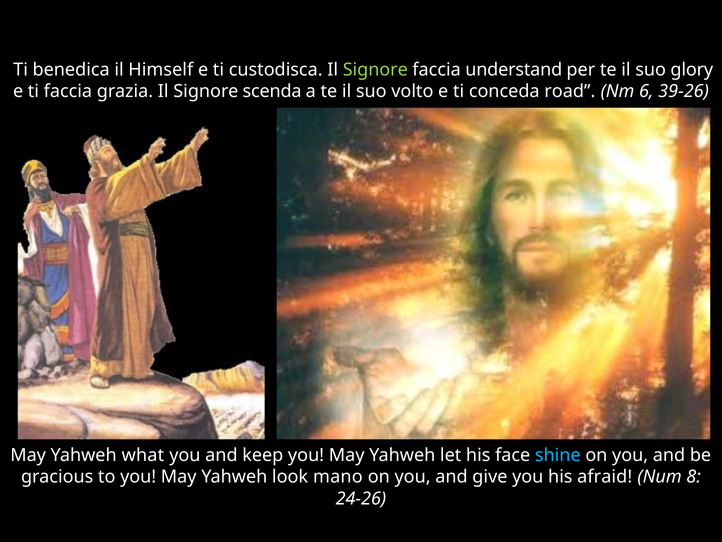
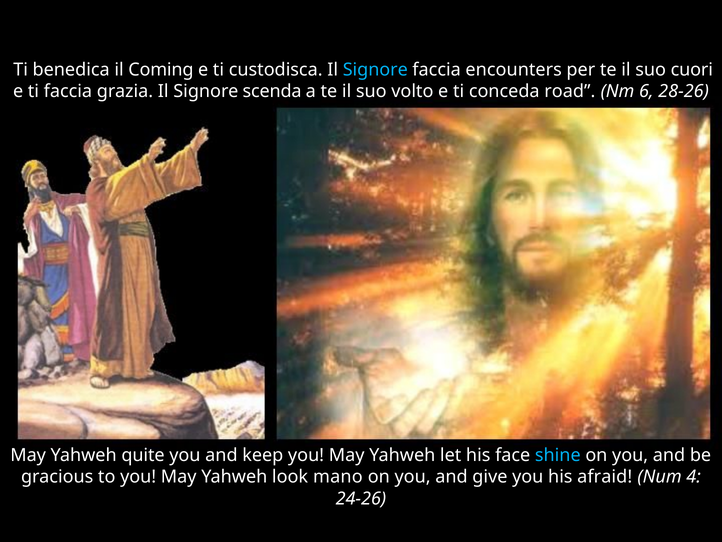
Himself: Himself -> Coming (161, 70)
Signore colour: light green -> light blue (375, 70)
understand: understand -> encounters (514, 70)
glory: glory -> cuori (692, 70)
39-26: 39-26 -> 28-26 (684, 91)
what: what -> quite (143, 455)
8: 8 -> 4 (694, 477)
